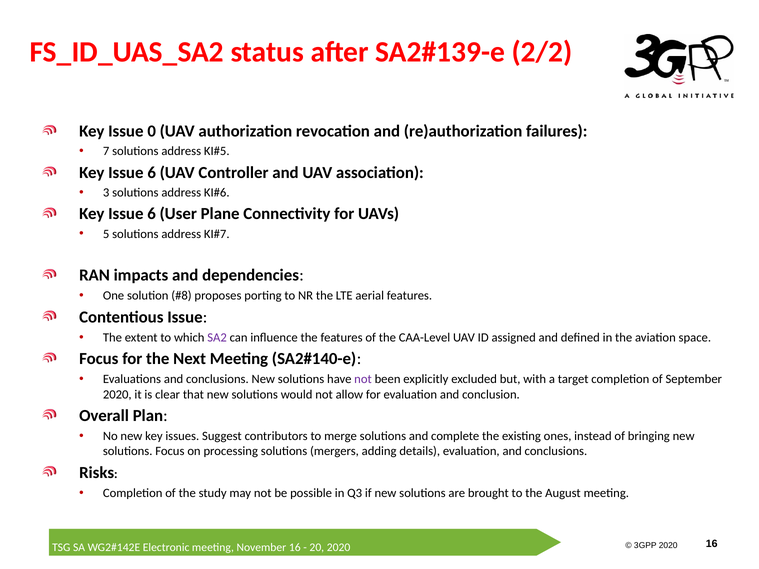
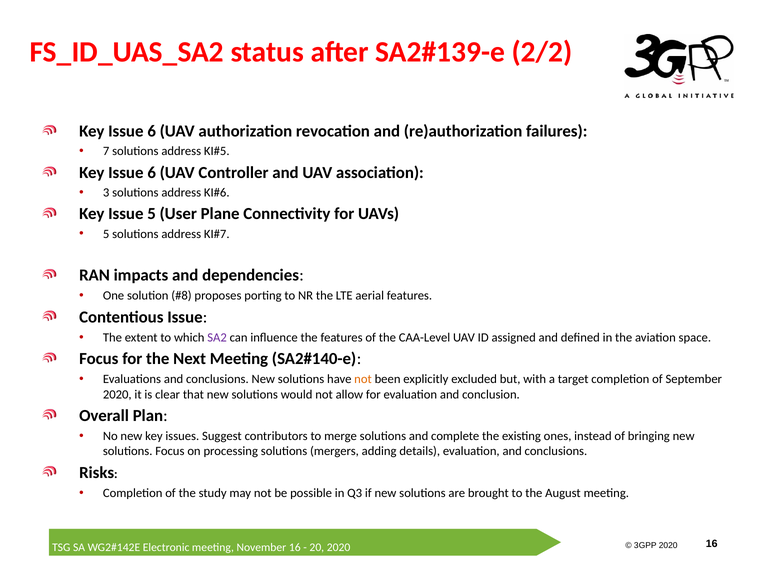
0: 0 -> 6 (152, 131)
6: 6 -> 5 (152, 214)
not colour: purple -> orange (363, 379)
